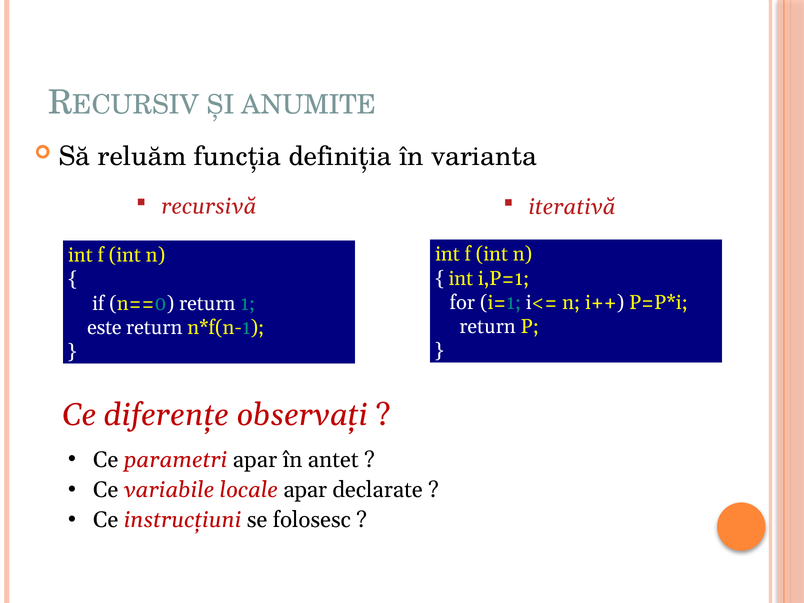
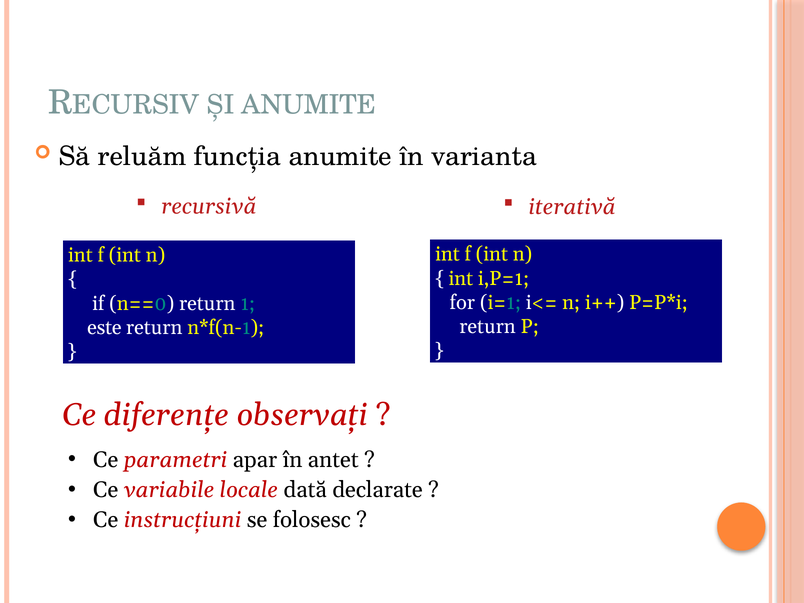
funcţia definiţia: definiţia -> anumite (340, 156)
locale apar: apar -> dată (305, 490)
